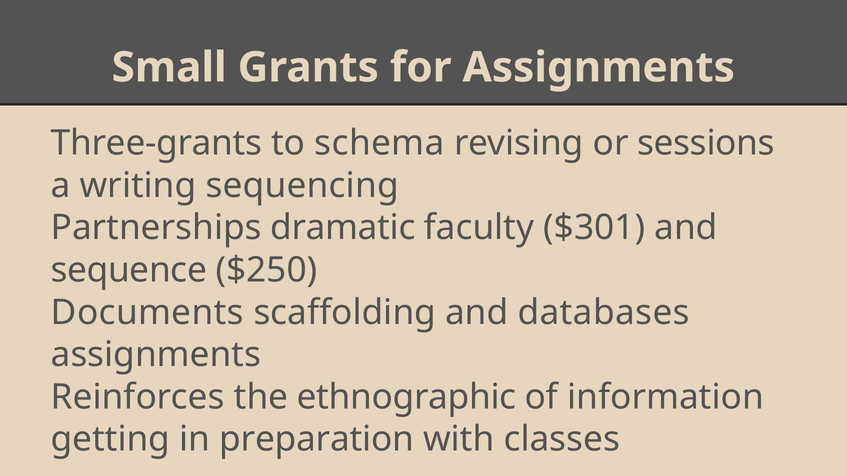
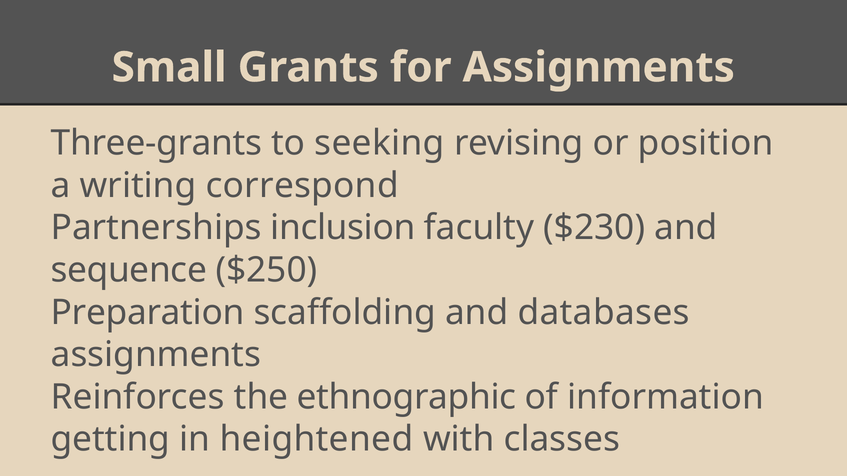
schema: schema -> seeking (380, 143)
sessions: sessions -> position (706, 143)
sequencing: sequencing -> correspond (302, 186)
dramatic: dramatic -> inclusion (343, 228)
$301: $301 -> $230 (594, 228)
Documents: Documents -> Preparation (148, 313)
preparation: preparation -> heightened (316, 440)
